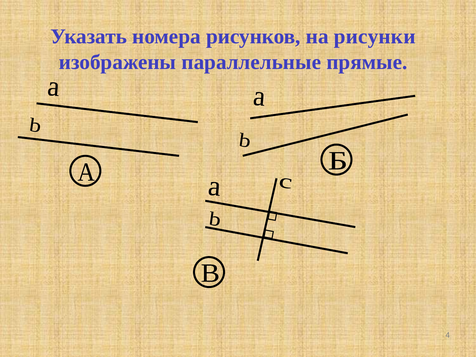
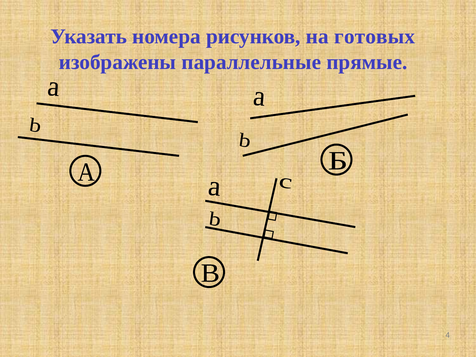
рисунки: рисунки -> готовых (375, 37)
